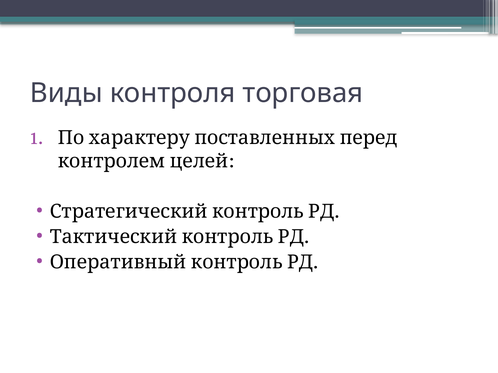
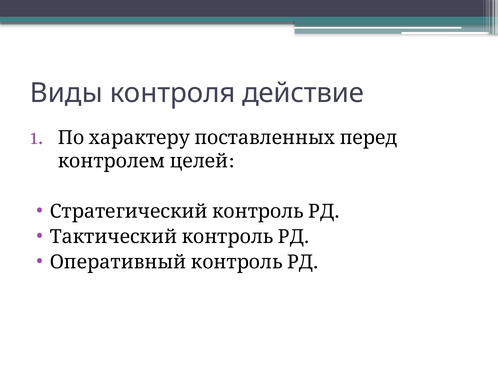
торговая: торговая -> действие (303, 93)
